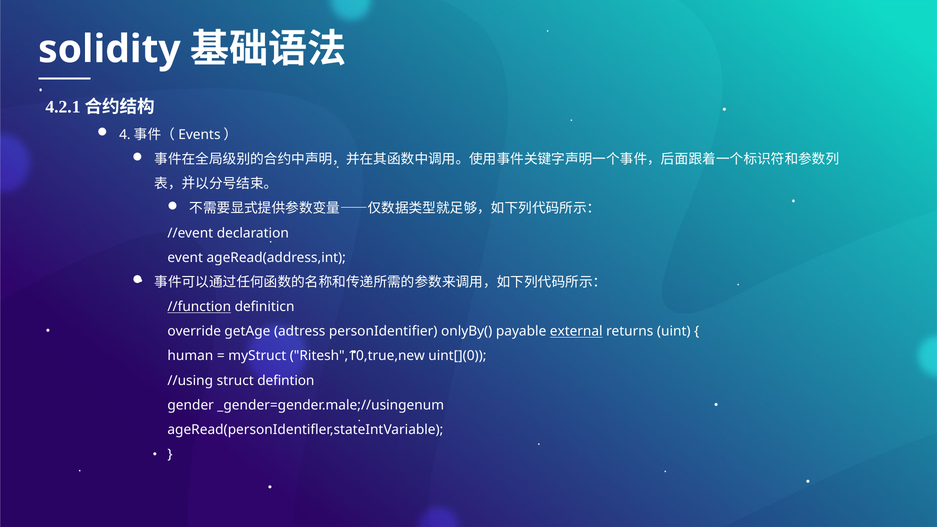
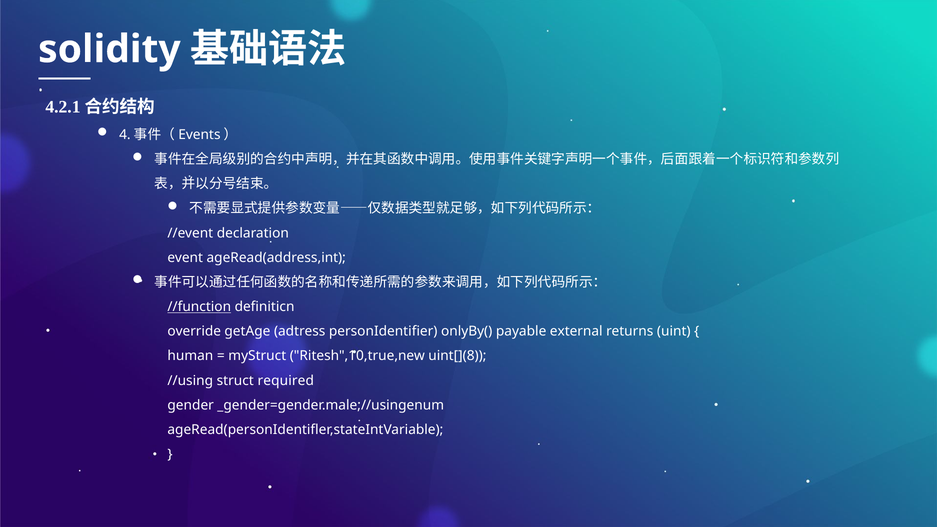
external underline: present -> none (576, 331)
uint[](0: uint[](0 -> uint[](8 (457, 356)
defintion: defintion -> required (286, 381)
